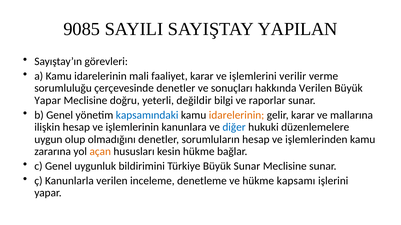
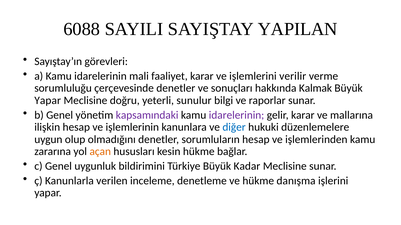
9085: 9085 -> 6088 (82, 29)
hakkında Verilen: Verilen -> Kalmak (315, 88)
değildir: değildir -> sunulur (194, 101)
kapsamındaki colour: blue -> purple (147, 115)
idarelerinin colour: orange -> purple (237, 115)
Büyük Sunar: Sunar -> Kadar (247, 166)
kapsamı: kapsamı -> danışma (296, 181)
